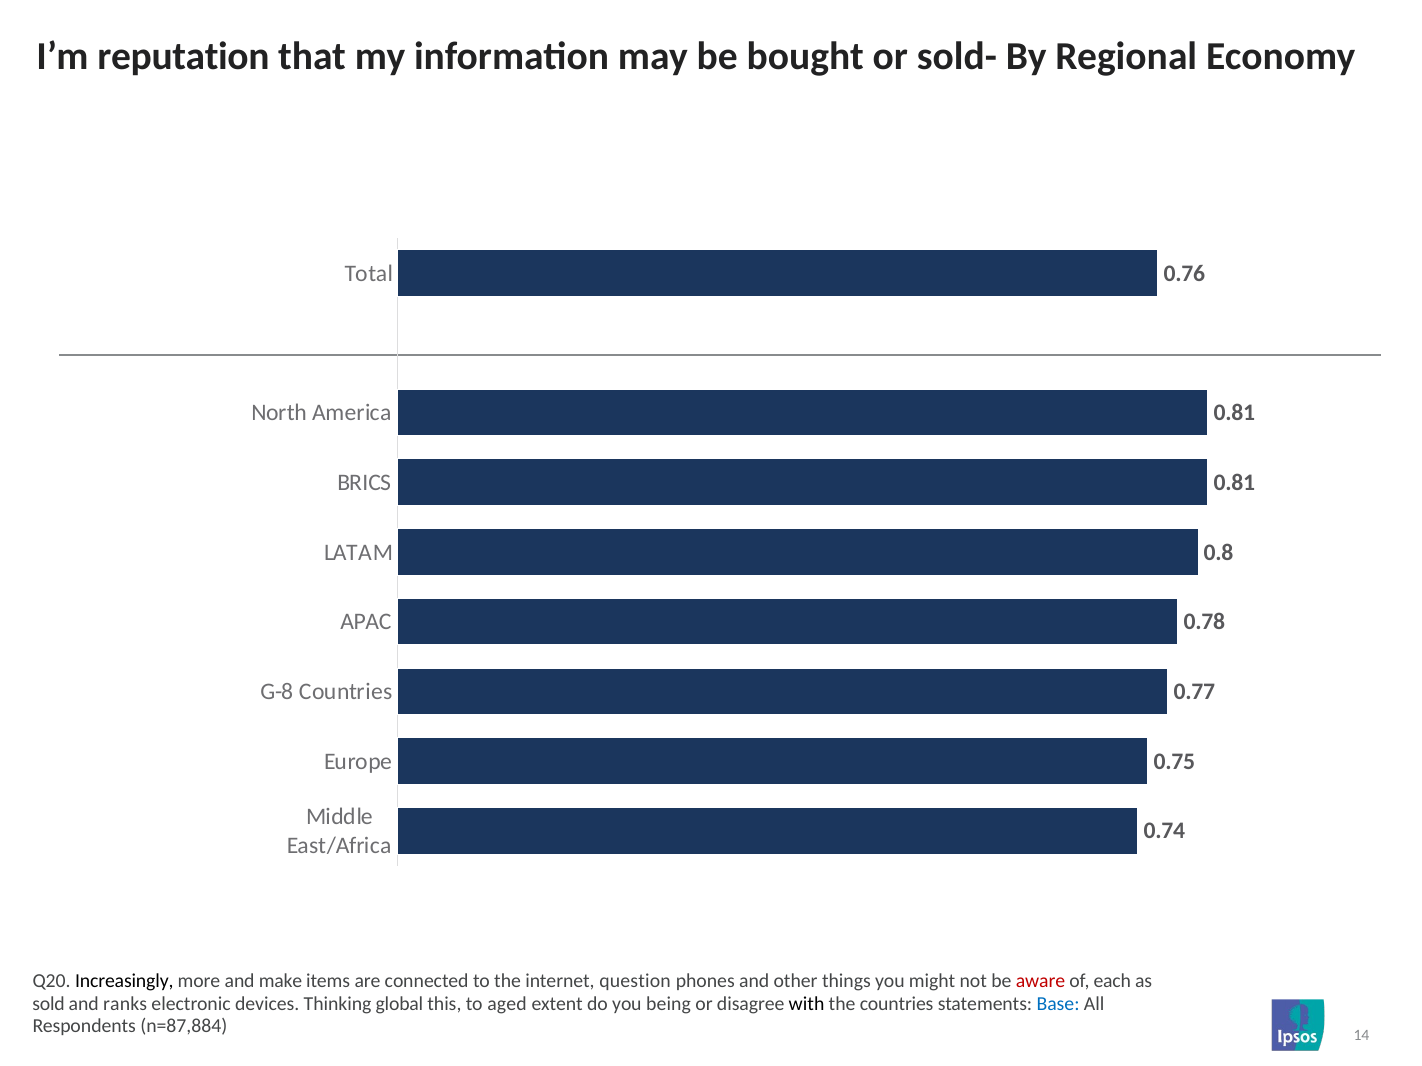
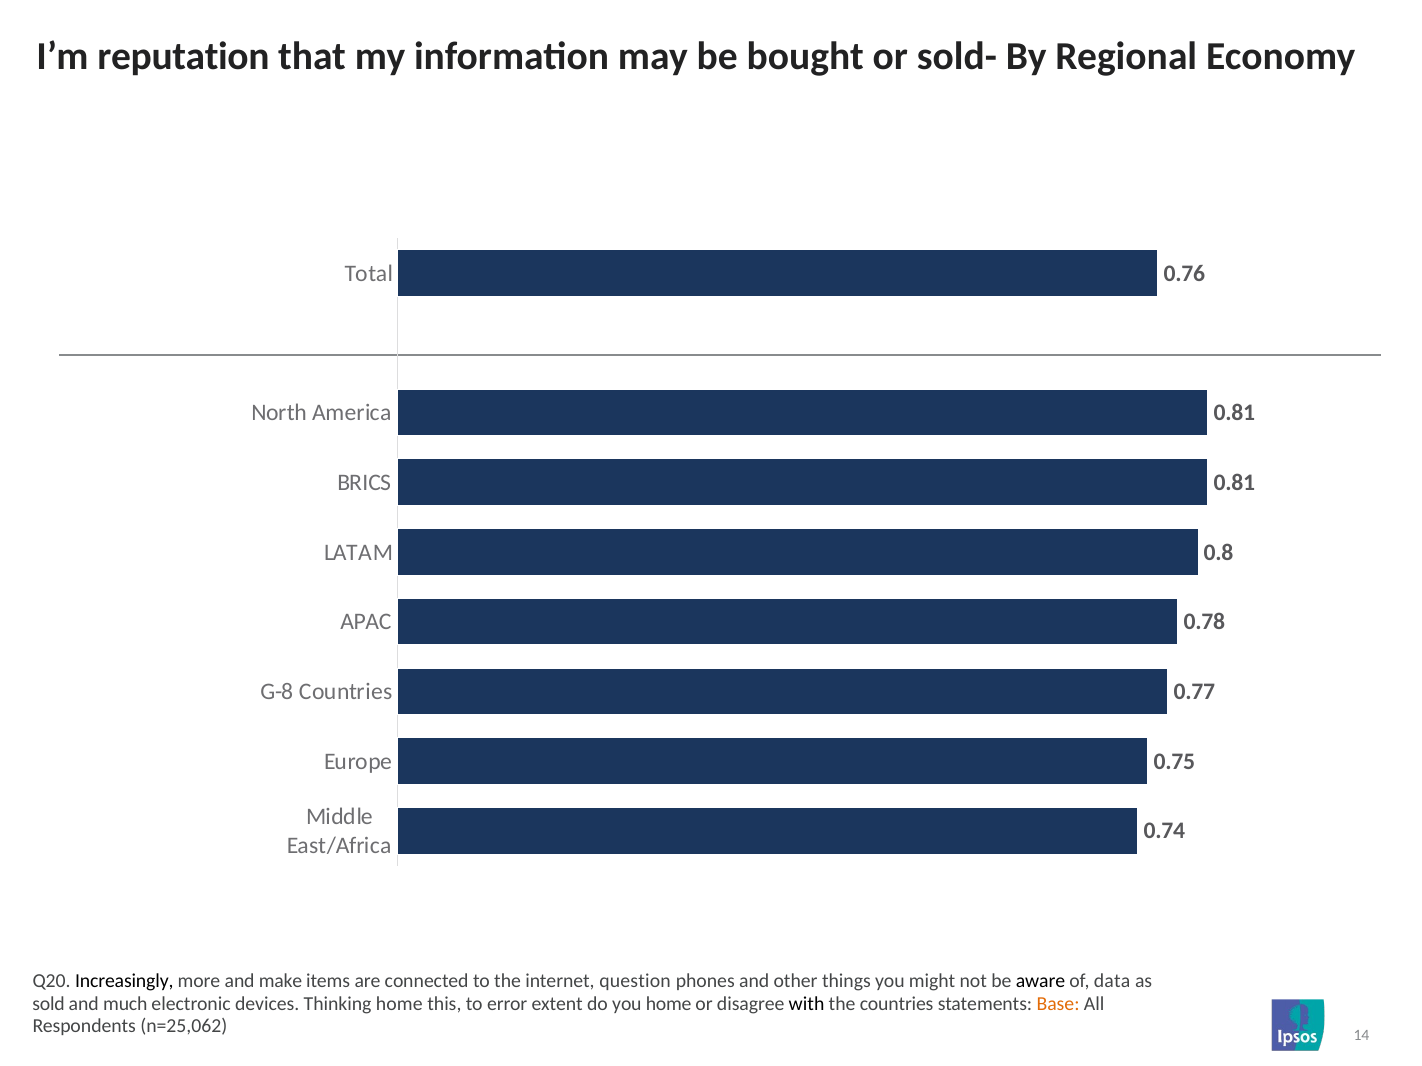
aware colour: red -> black (1040, 981)
each: each -> data (1112, 981)
ranks: ranks -> much (125, 1004)
Thinking global: global -> home (399, 1004)
aged: aged -> error (507, 1004)
you being: being -> home (669, 1004)
Base colour: blue -> orange (1058, 1004)
n=87,884: n=87,884 -> n=25,062 (184, 1027)
